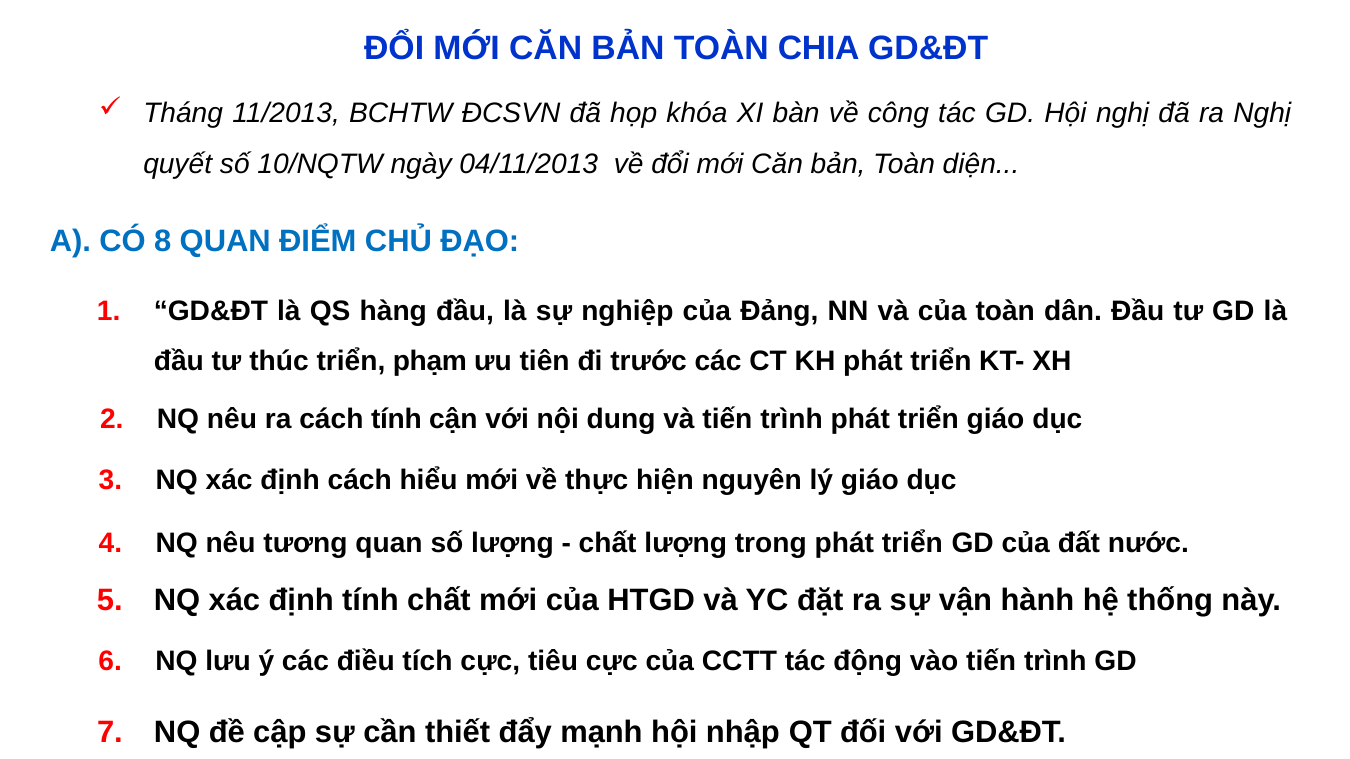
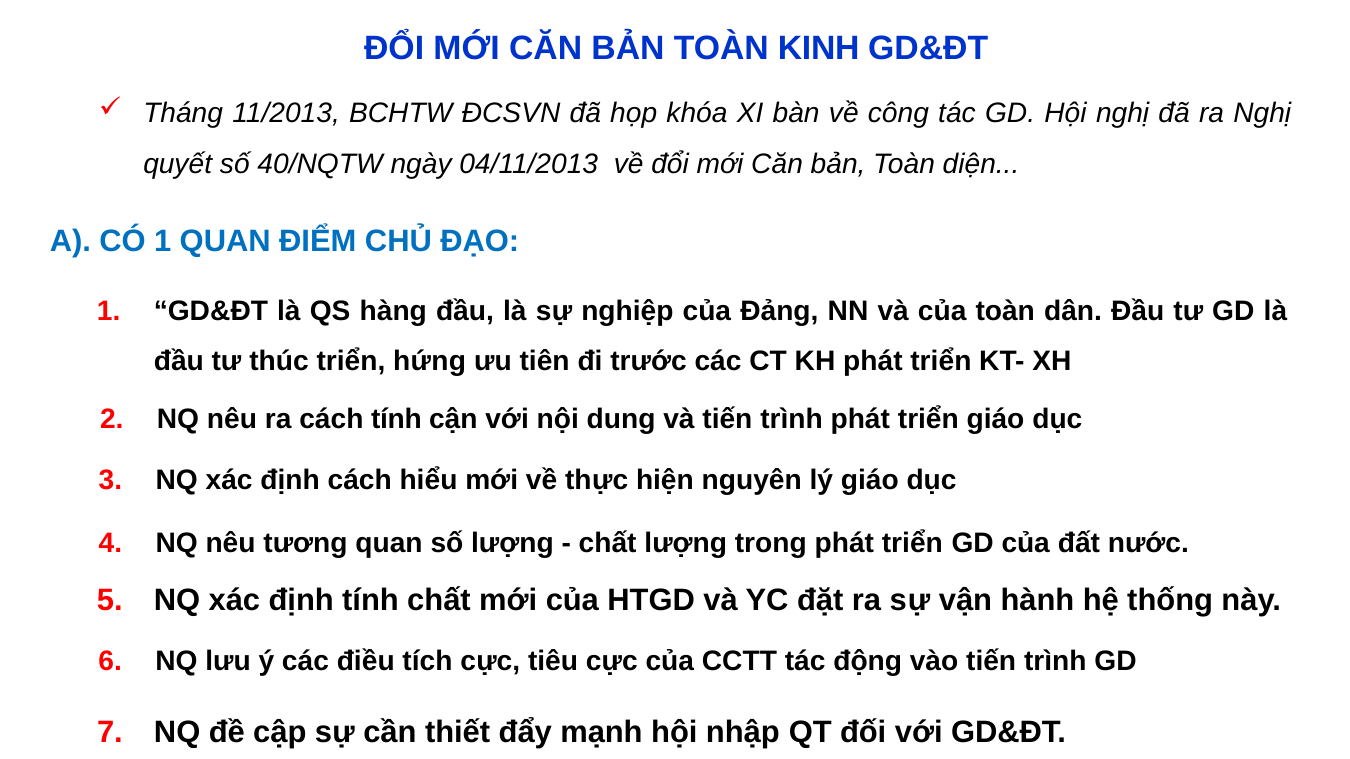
CHIA: CHIA -> KINH (819, 48)
10/NQTW: 10/NQTW -> 40/NQTW (320, 164)
CÓ 8: 8 -> 1 (163, 241)
phạm: phạm -> hứng (430, 362)
